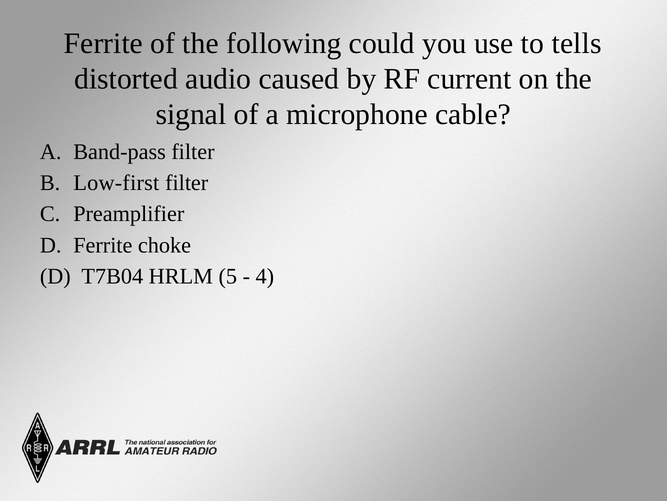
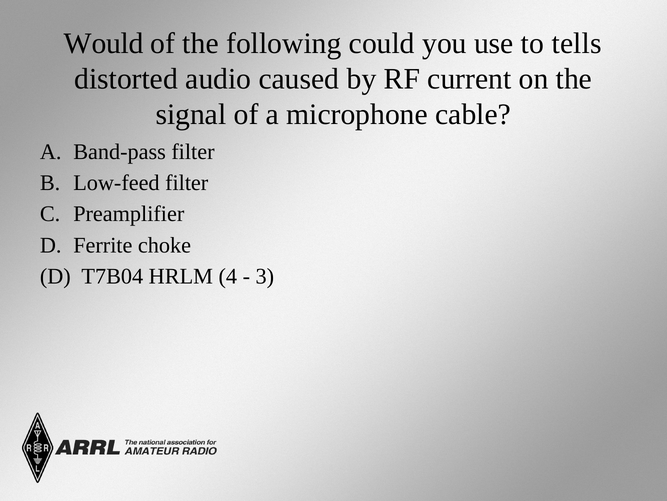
Ferrite: Ferrite -> Would (104, 43)
Low-first: Low-first -> Low-feed (116, 183)
5: 5 -> 4 (228, 276)
4: 4 -> 3 (265, 276)
